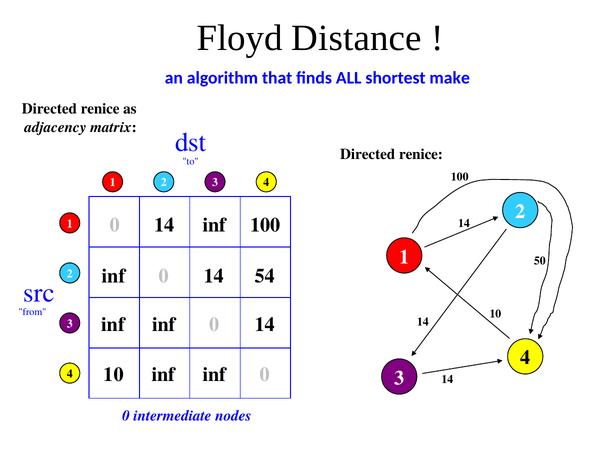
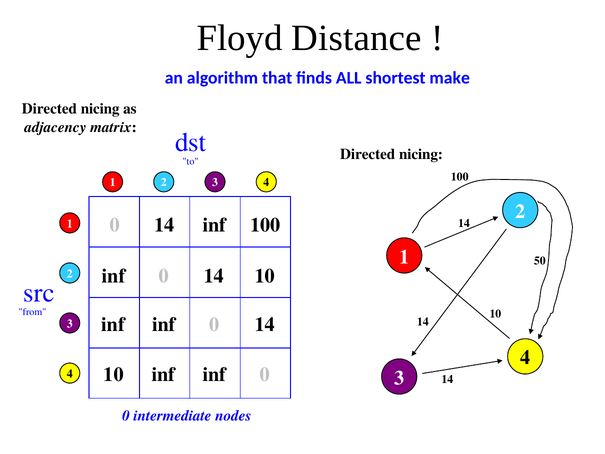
renice: renice -> nicing (100, 109)
renice: renice -> nicing (421, 154)
inf 54: 54 -> 10 (265, 276)
